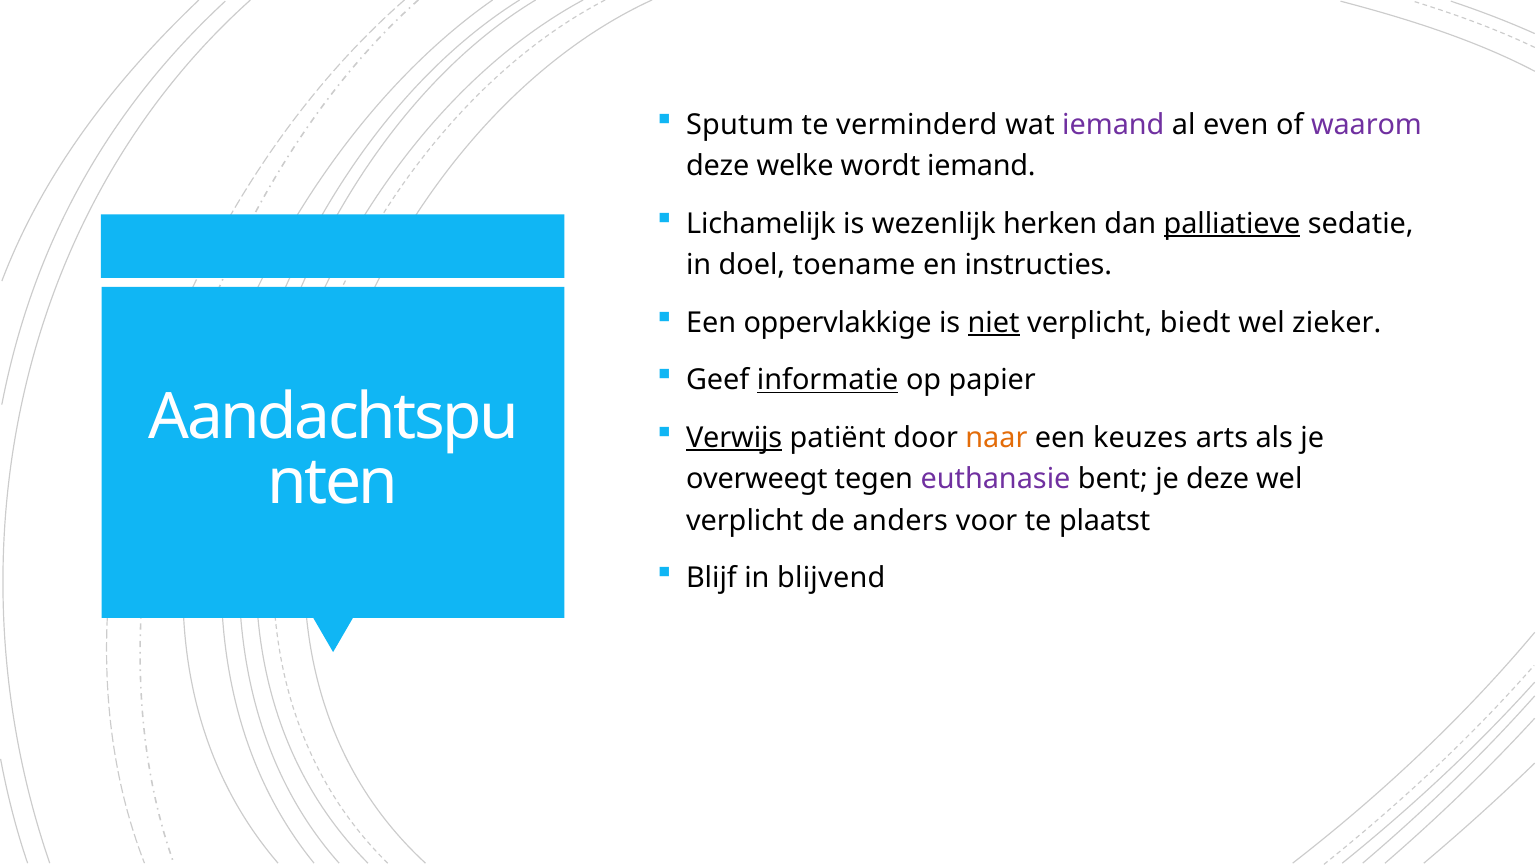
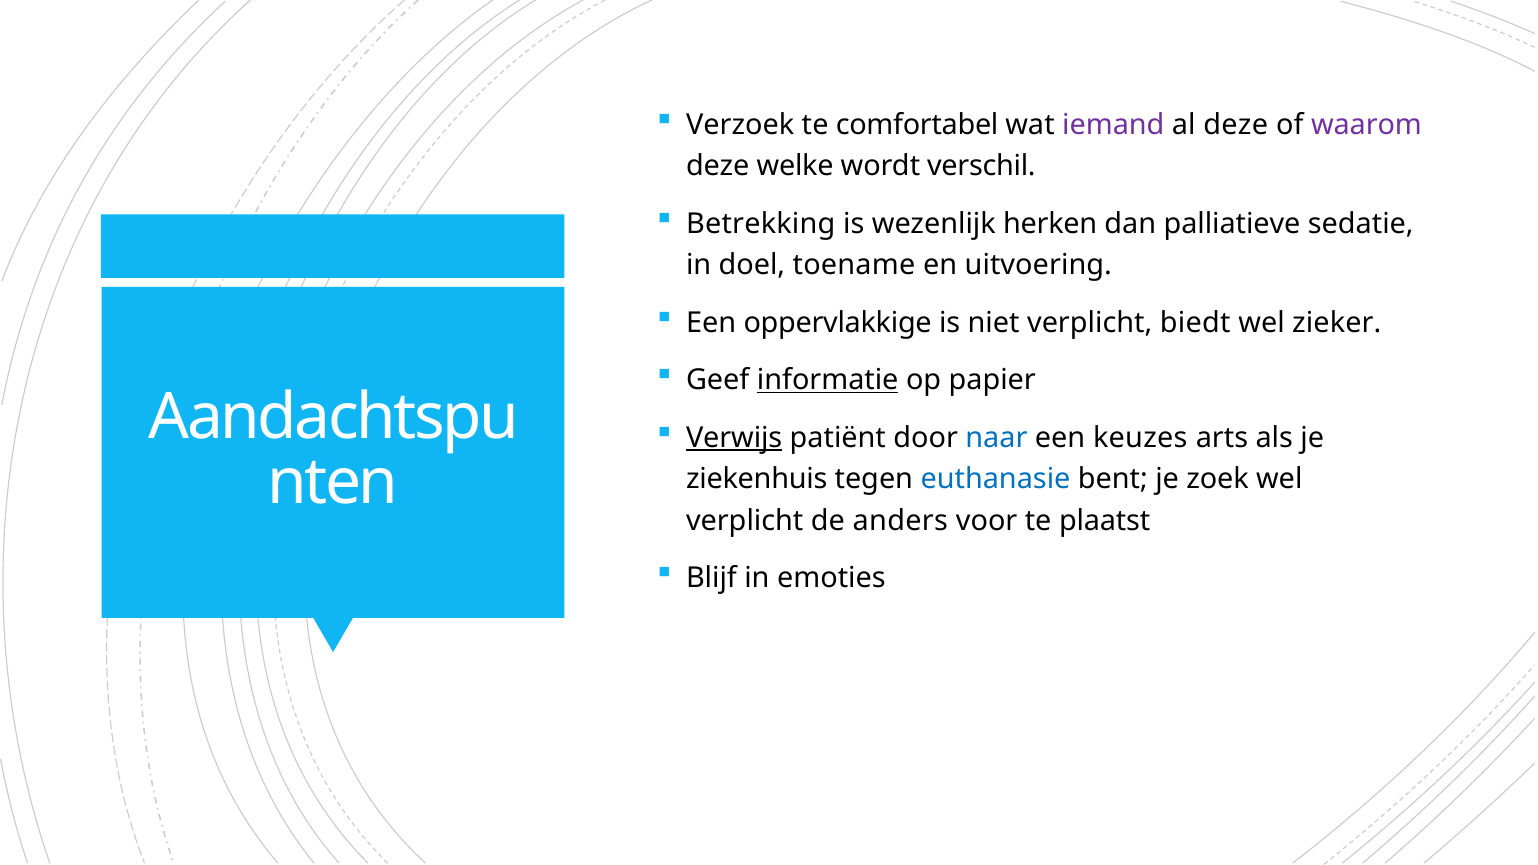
Sputum: Sputum -> Verzoek (740, 125)
verminderd: verminderd -> comfortabel (917, 125)
al even: even -> deze (1236, 125)
wordt iemand: iemand -> verschil (981, 166)
Lichamelijk: Lichamelijk -> Betrekking (761, 224)
palliatieve underline: present -> none (1232, 224)
instructies: instructies -> uitvoering (1038, 265)
niet underline: present -> none (994, 323)
naar colour: orange -> blue (996, 438)
overweegt: overweegt -> ziekenhuis (757, 479)
euthanasie colour: purple -> blue (996, 479)
je deze: deze -> zoek (1218, 479)
blijvend: blijvend -> emoties (831, 578)
